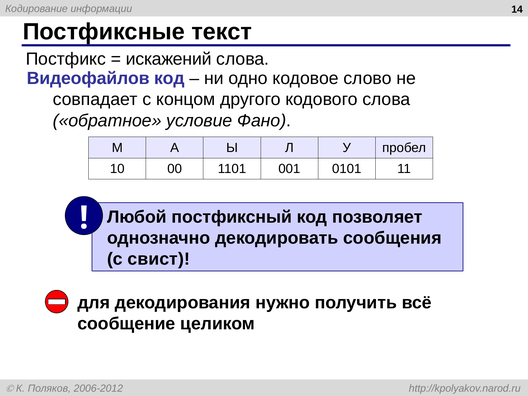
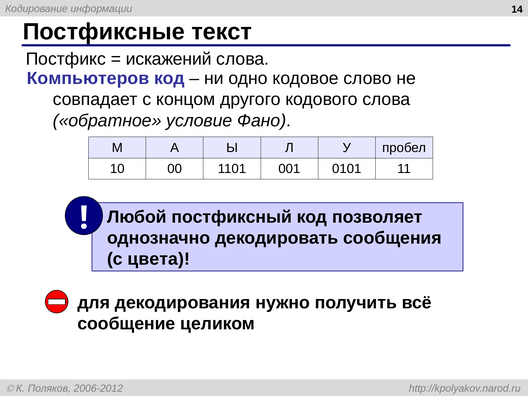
Видеофайлов: Видеофайлов -> Компьютеров (88, 78)
свист: свист -> цвета (159, 259)
